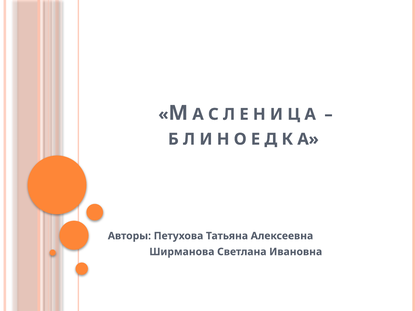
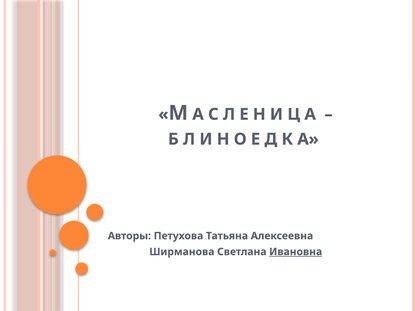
Ивановна underline: none -> present (296, 252)
